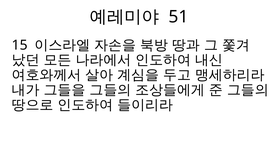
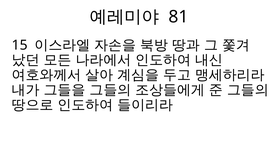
51: 51 -> 81 (178, 17)
